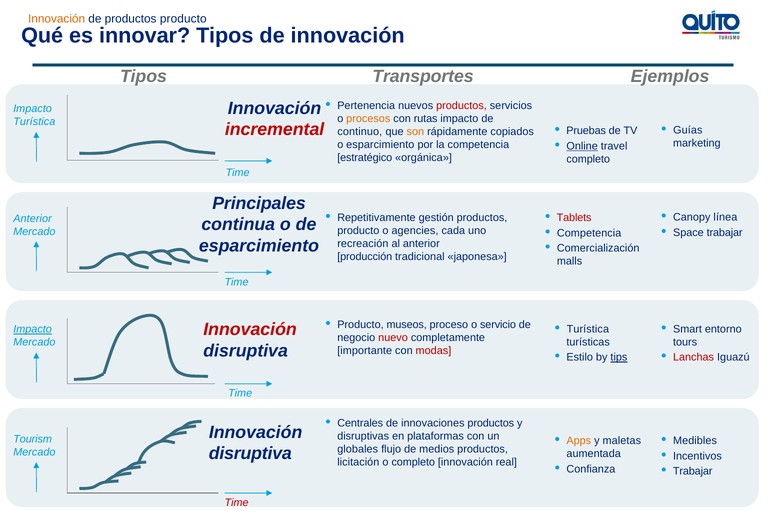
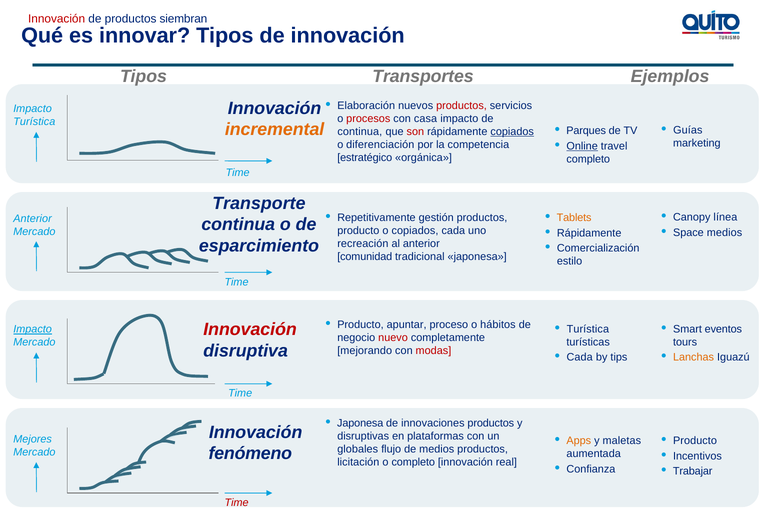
Innovación colour: orange -> red (57, 19)
de productos producto: producto -> siembran (183, 19)
Pertenencia: Pertenencia -> Elaboración (366, 106)
procesos colour: orange -> red (368, 119)
rutas: rutas -> casa (426, 119)
incremental colour: red -> orange (275, 129)
continuo: continuo -> continua (360, 132)
son colour: orange -> red (415, 132)
copiados underline: none -> present (512, 132)
Pruebas: Pruebas -> Parques (586, 131)
o esparcimiento: esparcimiento -> diferenciación (380, 145)
Principales: Principales -> Transporte (259, 203)
Tablets colour: red -> orange (574, 218)
o agencies: agencies -> copiados (415, 231)
Space trabajar: trabajar -> medios (725, 232)
Competencia: Competencia -> Rápidamente (589, 233)
producción: producción -> comunidad (365, 257)
malls: malls -> estilo (570, 261)
museos: museos -> apuntar (407, 325)
servicio: servicio -> hábitos (498, 325)
entorno: entorno -> eventos (723, 329)
importante: importante -> mejorando (365, 351)
Estilo: Estilo -> Cada (580, 357)
tips underline: present -> none (619, 357)
Lanchas colour: red -> orange (694, 357)
Centrales: Centrales -> Japonesa (360, 423)
Tourism: Tourism -> Mejores (33, 439)
Medibles: Medibles -> Producto (695, 441)
disruptiva: disruptiva -> fenómeno (250, 453)
